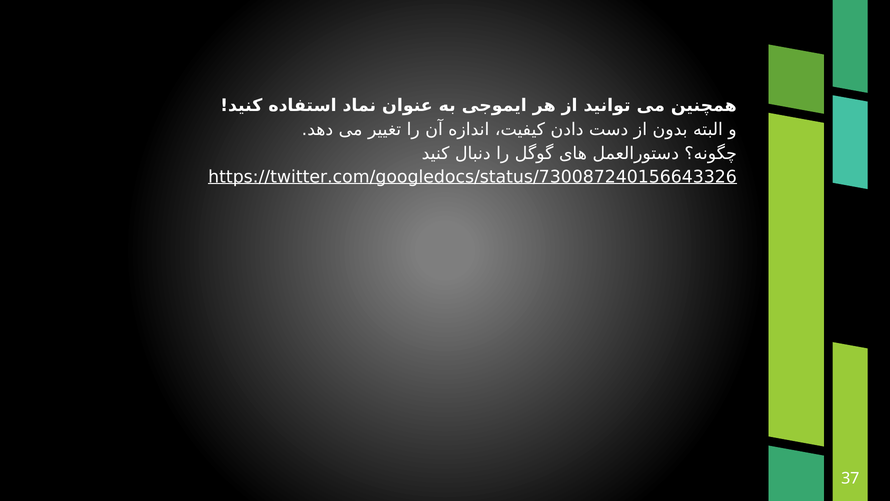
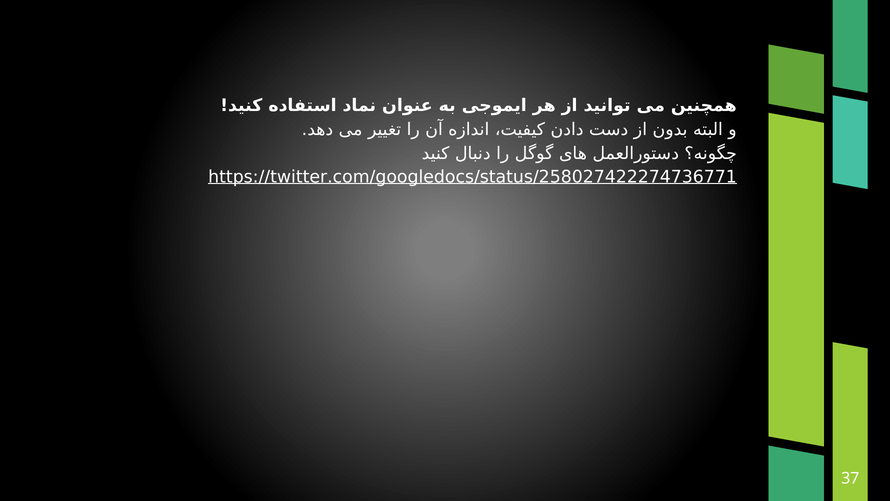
https://twitter.com/googledocs/status/730087240156643326: https://twitter.com/googledocs/status/730087240156643326 -> https://twitter.com/googledocs/status/258027422274736771 (473, 177)
